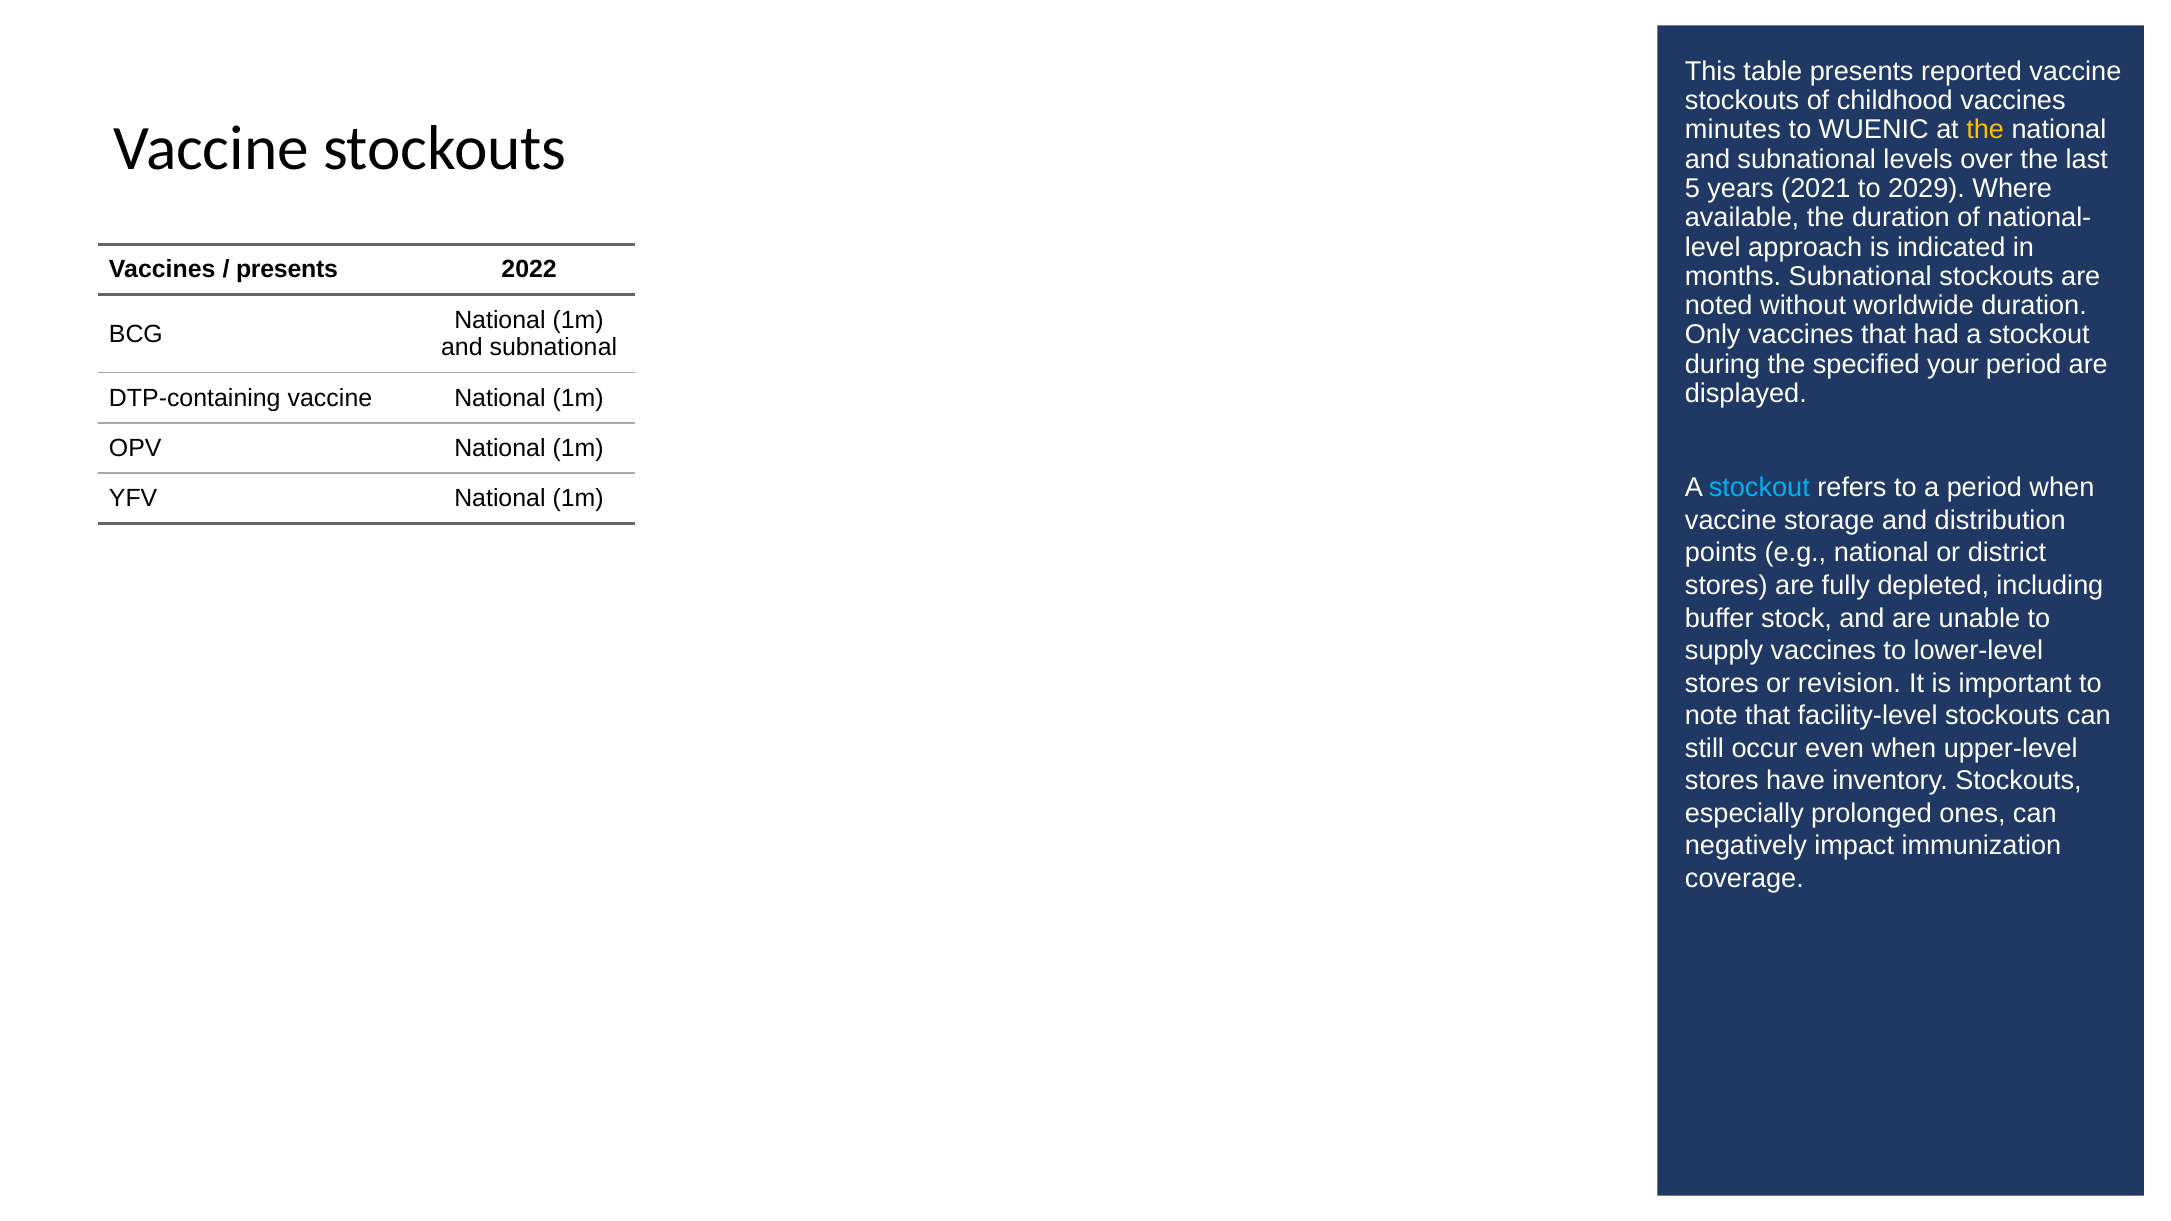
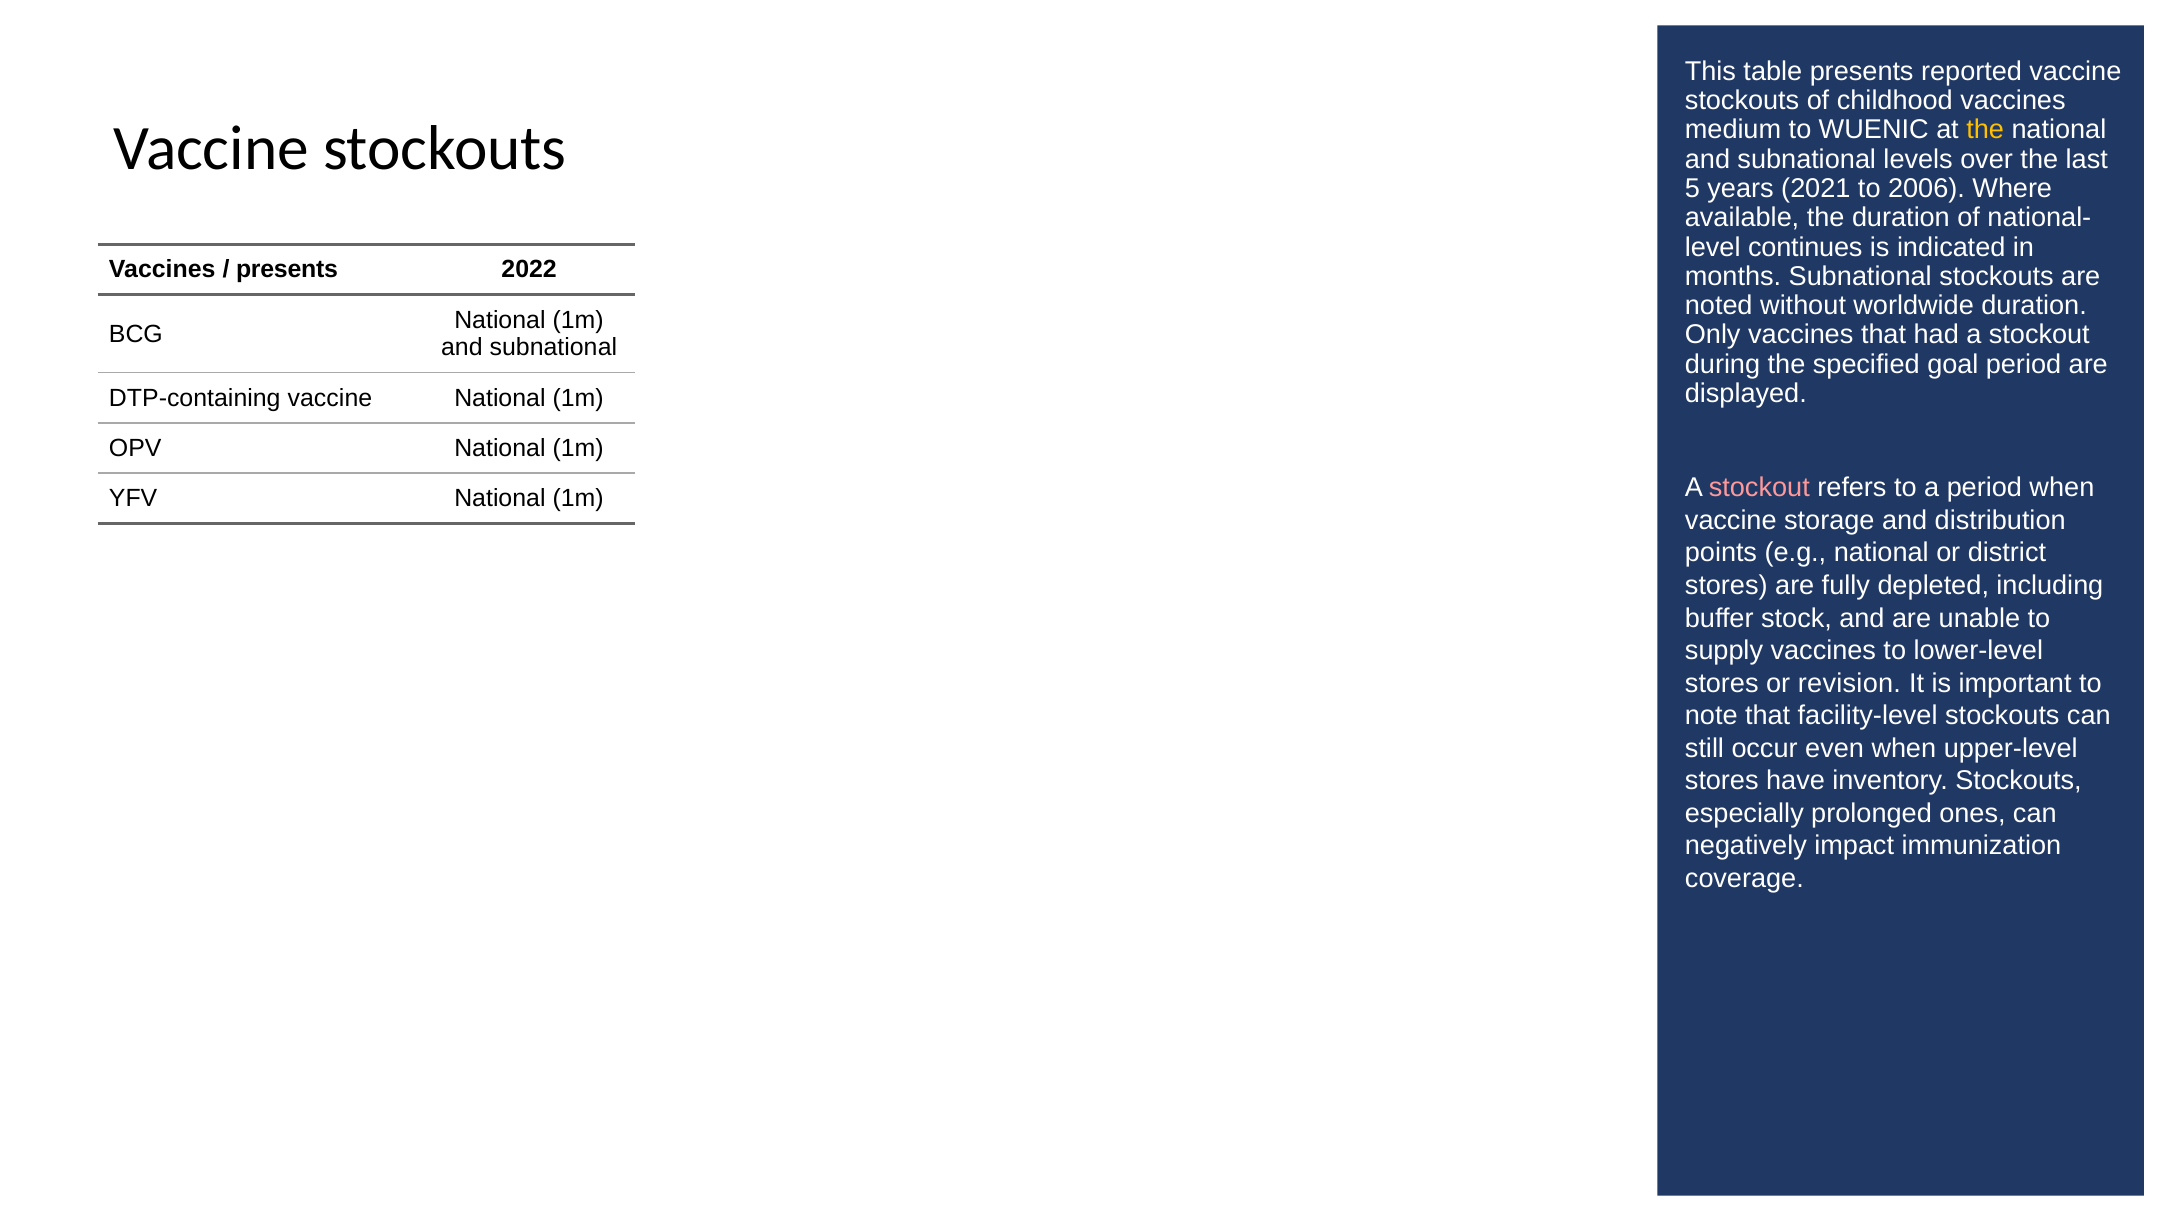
minutes: minutes -> medium (1733, 130)
2029: 2029 -> 2006 (1926, 189)
approach: approach -> continues (1805, 247)
your: your -> goal (1953, 364)
stockout colour: light blue -> pink (1759, 488)
